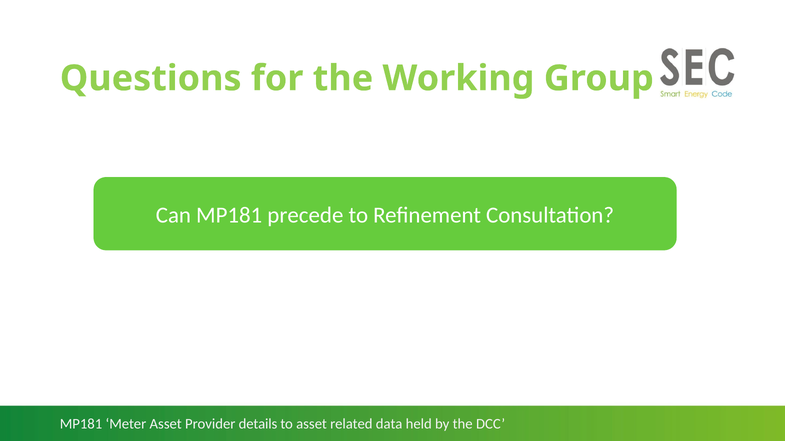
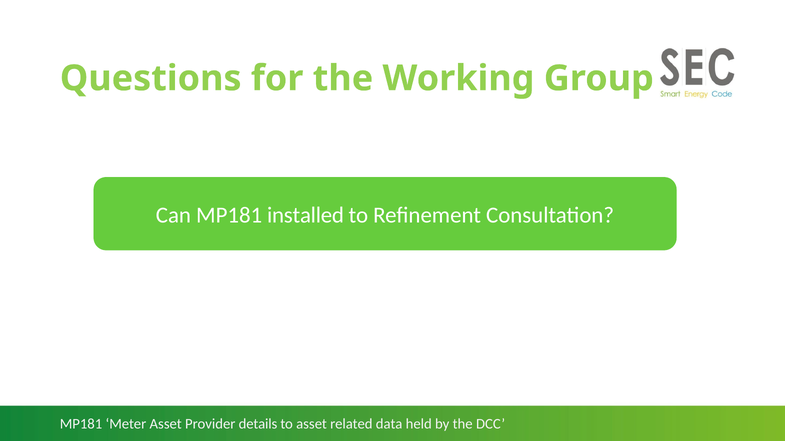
precede: precede -> installed (305, 216)
